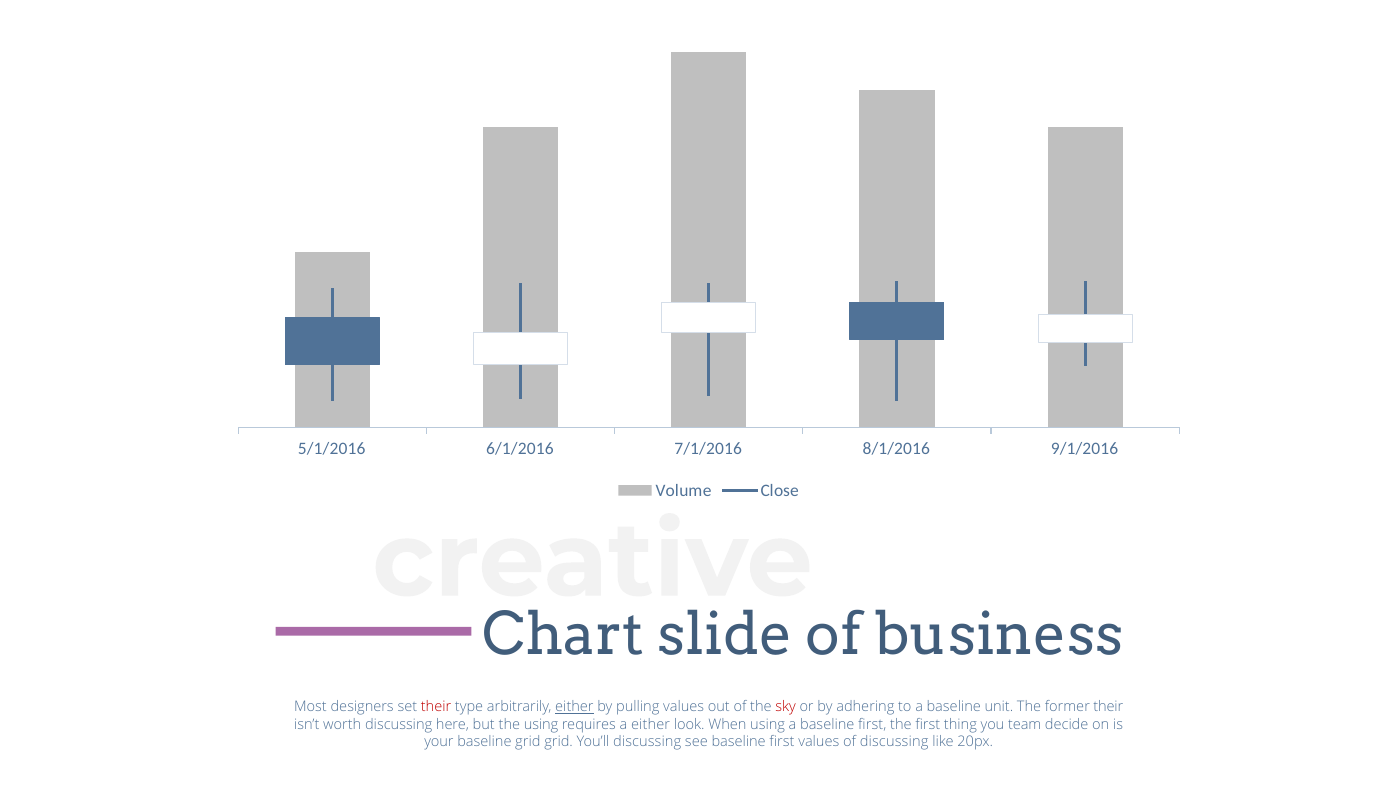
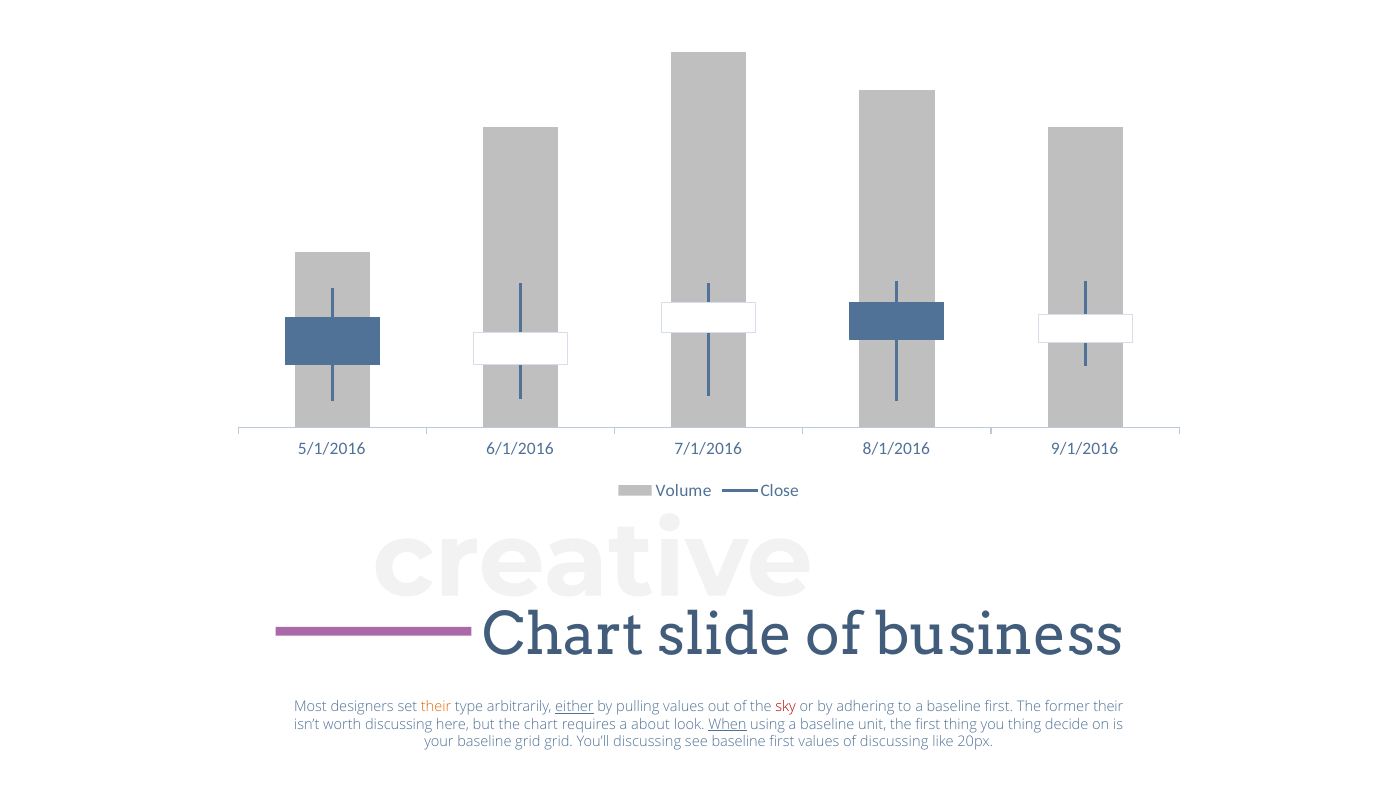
their colour: red -> orange (436, 708)
a baseline unit: unit -> first (999, 708)
the using: using -> chart (541, 725)
a either: either -> about (651, 725)
When underline: none -> present (727, 725)
a baseline first: first -> unit (872, 725)
you team: team -> thing (1025, 725)
